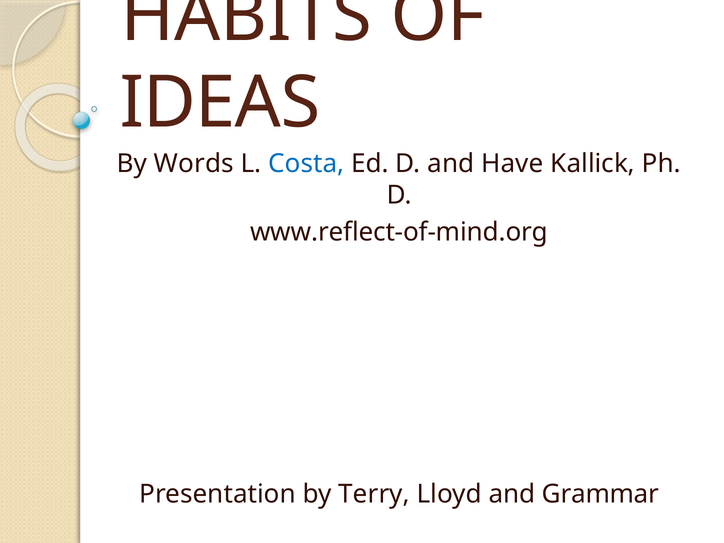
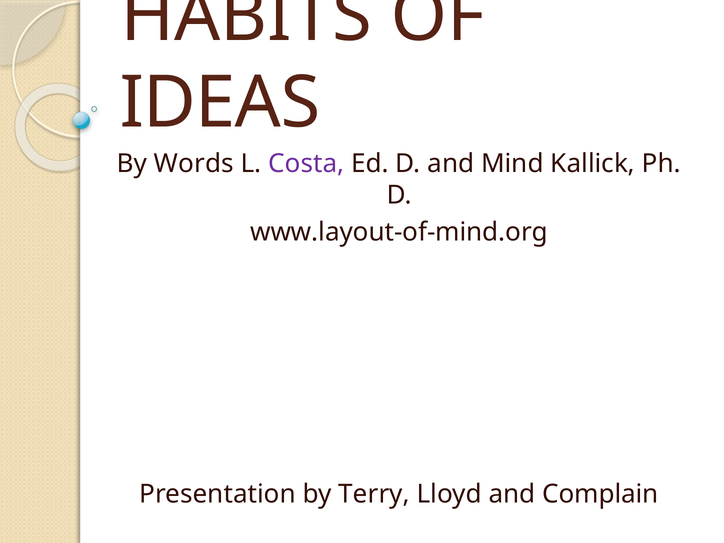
Costa colour: blue -> purple (306, 164)
Have: Have -> Mind (512, 164)
www.reflect-of-mind.org: www.reflect-of-mind.org -> www.layout-of-mind.org (399, 232)
Grammar: Grammar -> Complain (600, 494)
